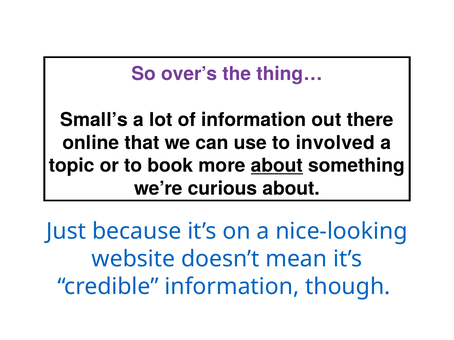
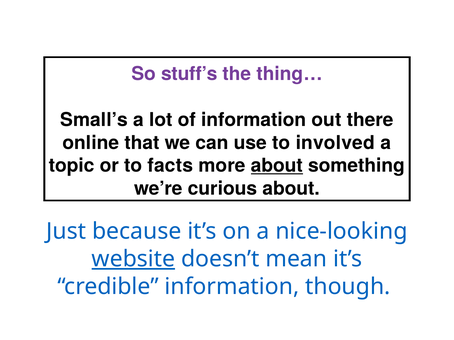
over’s: over’s -> stuff’s (189, 74)
book: book -> facts (170, 166)
website underline: none -> present (133, 259)
